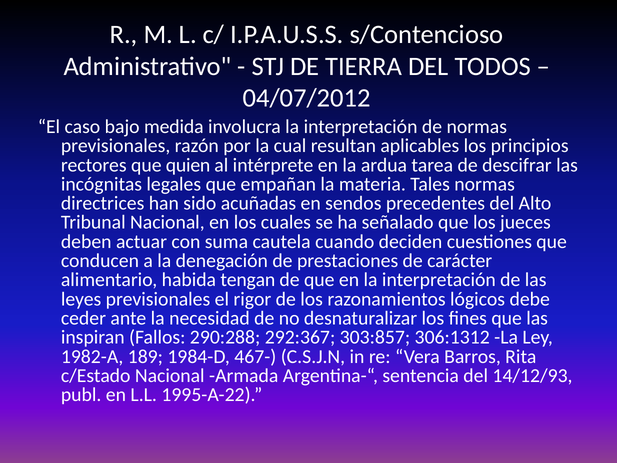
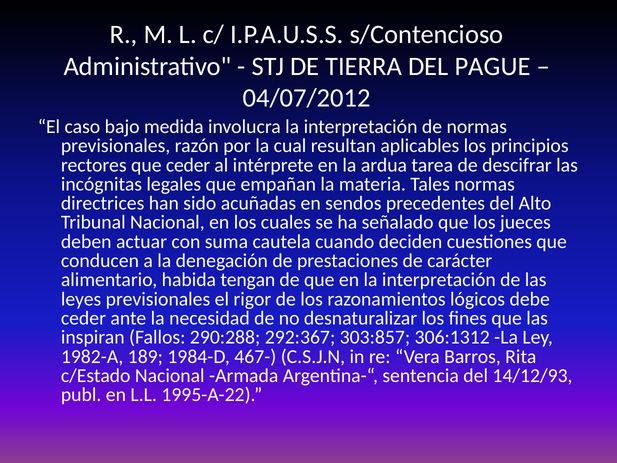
TODOS: TODOS -> PAGUE (493, 66)
que quien: quien -> ceder (188, 165)
